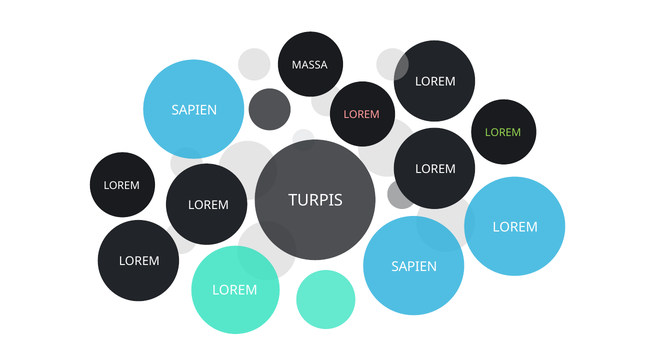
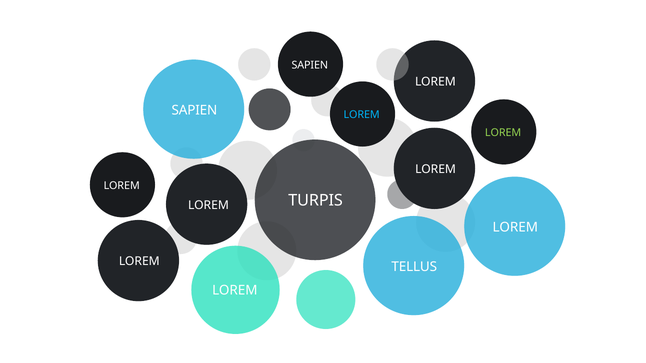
MASSA: MASSA -> SAPIEN (310, 65)
LOREM colour: pink -> light blue (362, 115)
SAPIEN: SAPIEN -> TELLUS (414, 267)
